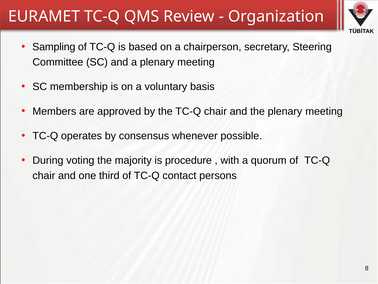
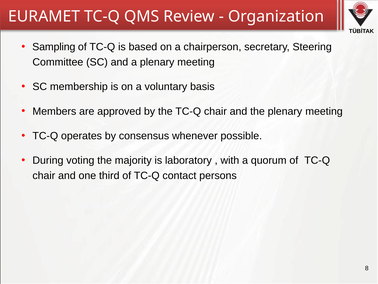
procedure: procedure -> laboratory (188, 160)
